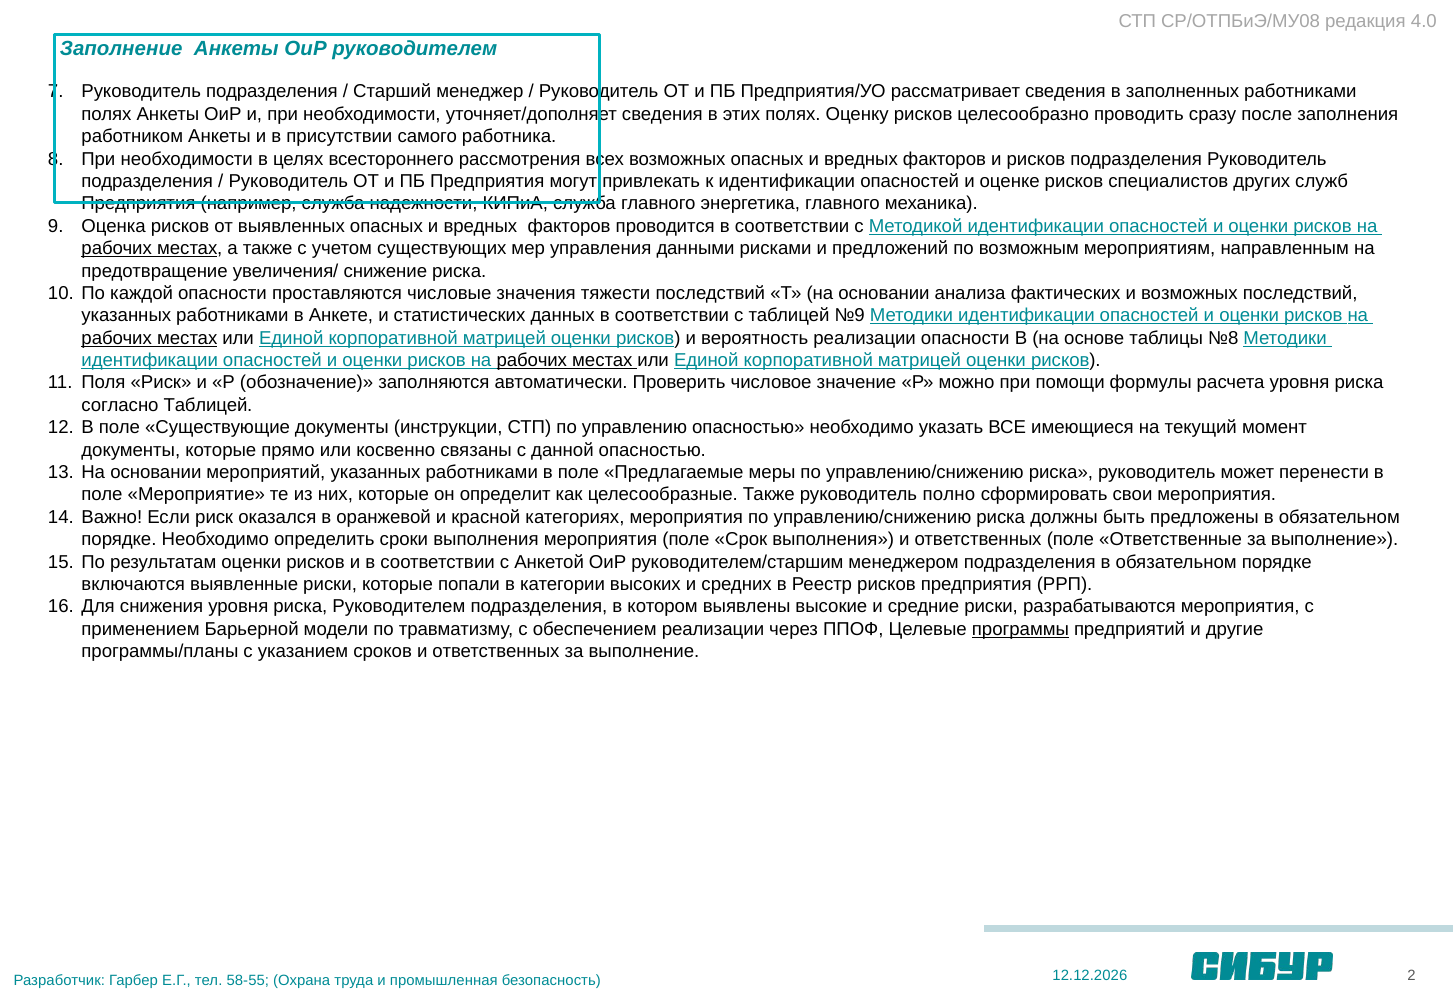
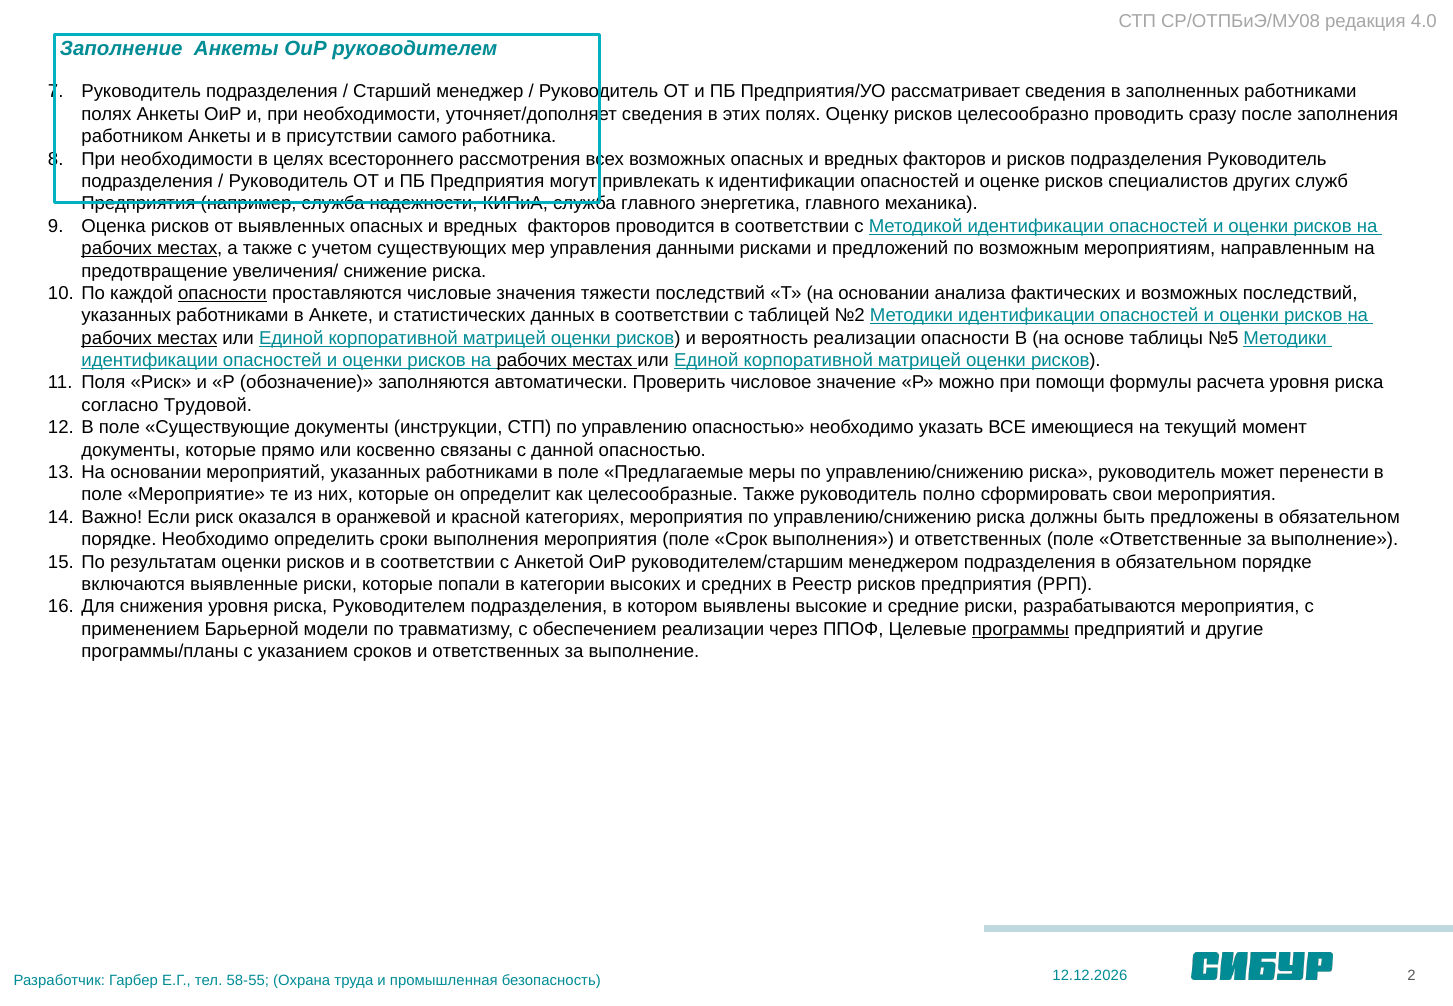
опасности underline: none -> present (222, 293)
№9: №9 -> №2 (850, 316)
№8: №8 -> №5 (1223, 338)
согласно Таблицей: Таблицей -> Трудовой (208, 405)
